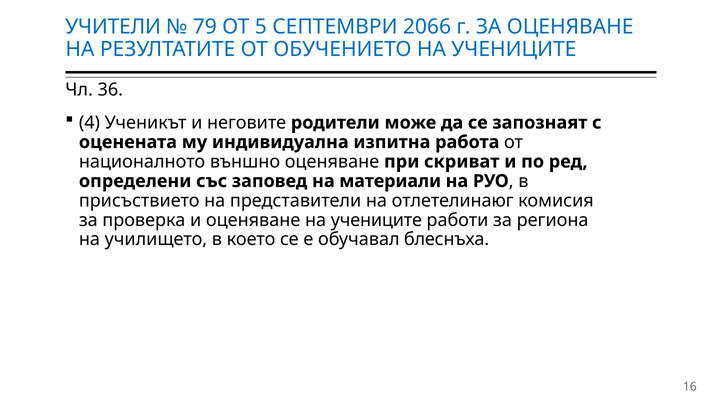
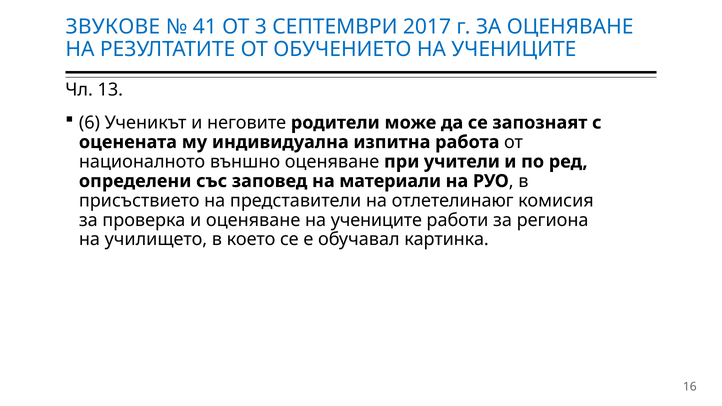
УЧИТЕЛИ: УЧИТЕЛИ -> ЗВУКОВЕ (113, 27)
79: 79 -> 41 (205, 27)
5: 5 -> 3 (261, 27)
2066: 2066 -> 2017 (427, 27)
36: 36 -> 13 (110, 90)
4: 4 -> 6 (89, 123)
скриват: скриват -> учители (462, 162)
блеснъха: блеснъха -> картинка (447, 240)
